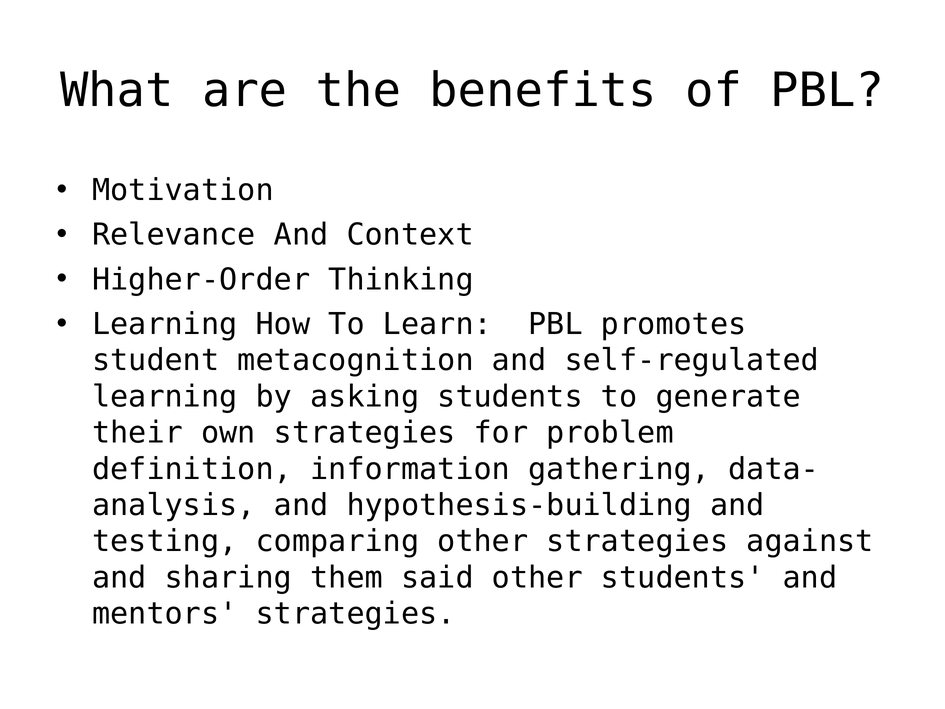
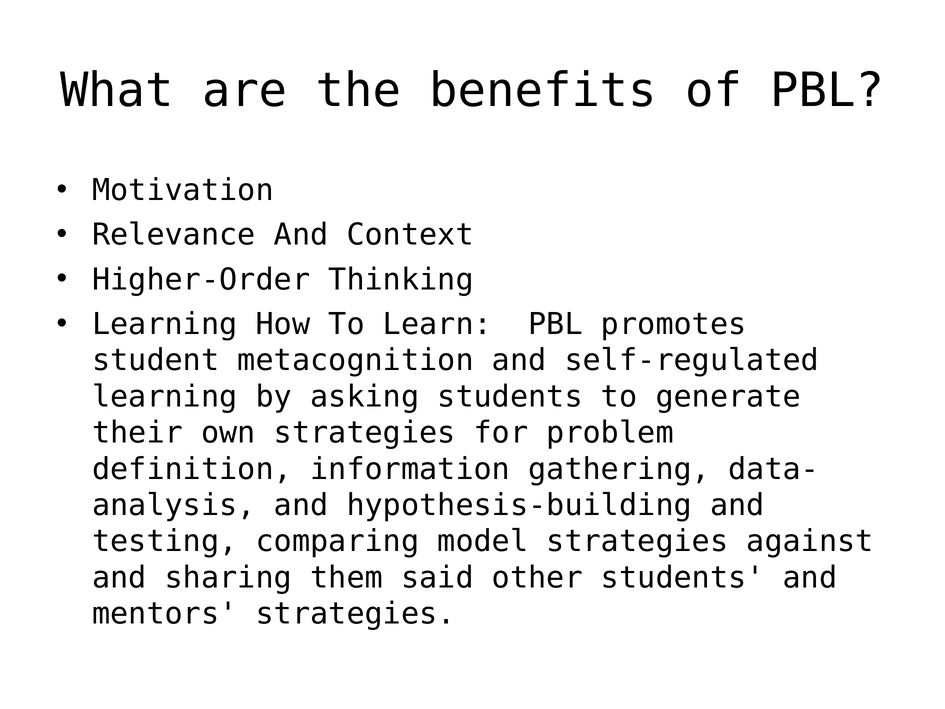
comparing other: other -> model (483, 541)
